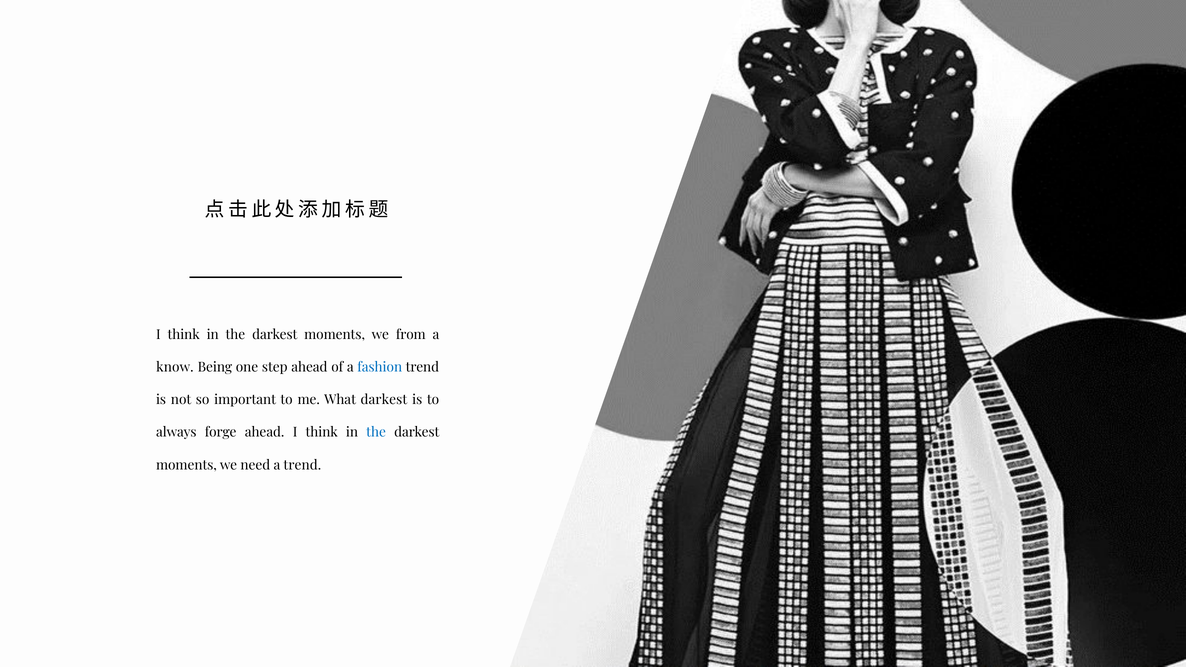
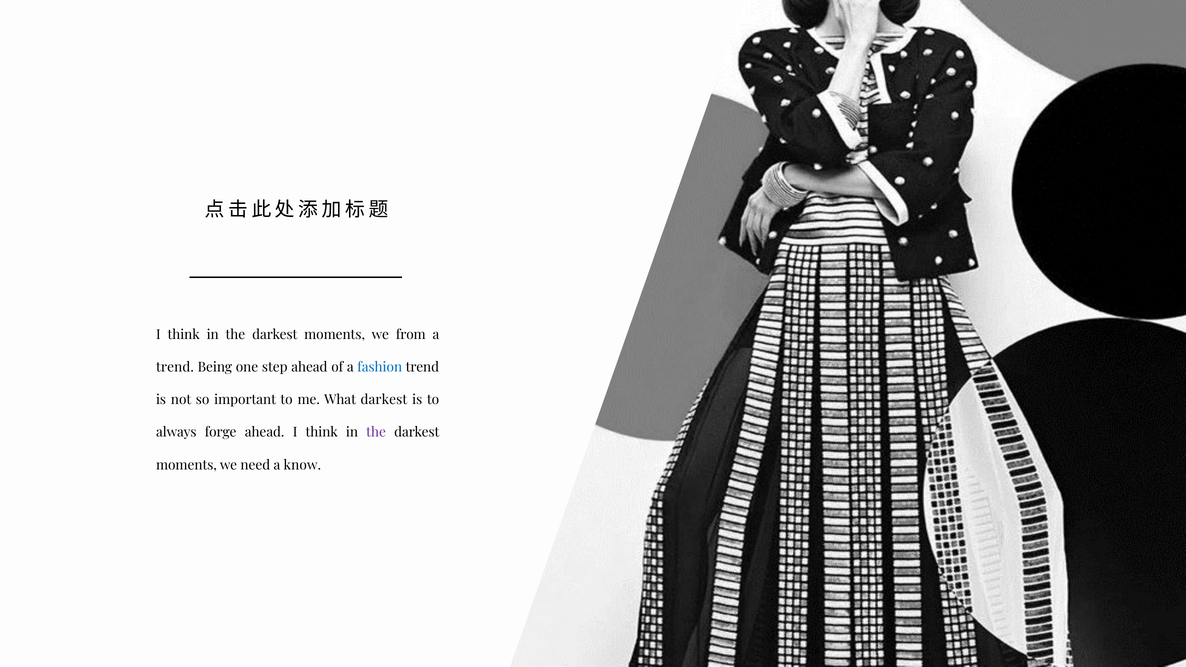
know: know -> trend (175, 367)
the colour: blue -> purple (376, 433)
a trend: trend -> know (302, 465)
